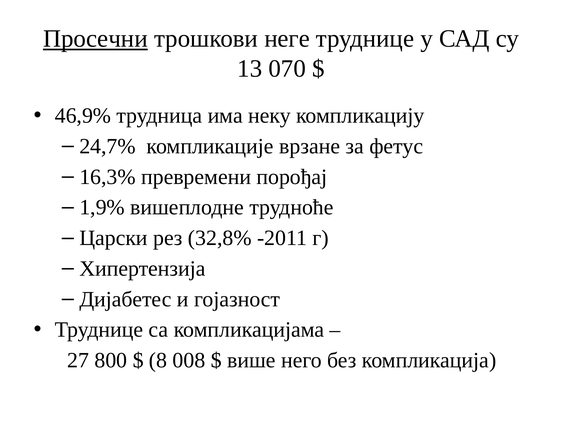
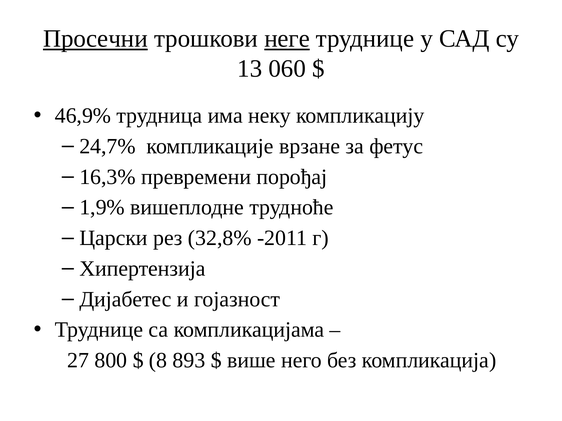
неге underline: none -> present (287, 39)
070: 070 -> 060 (287, 69)
008: 008 -> 893 (189, 361)
